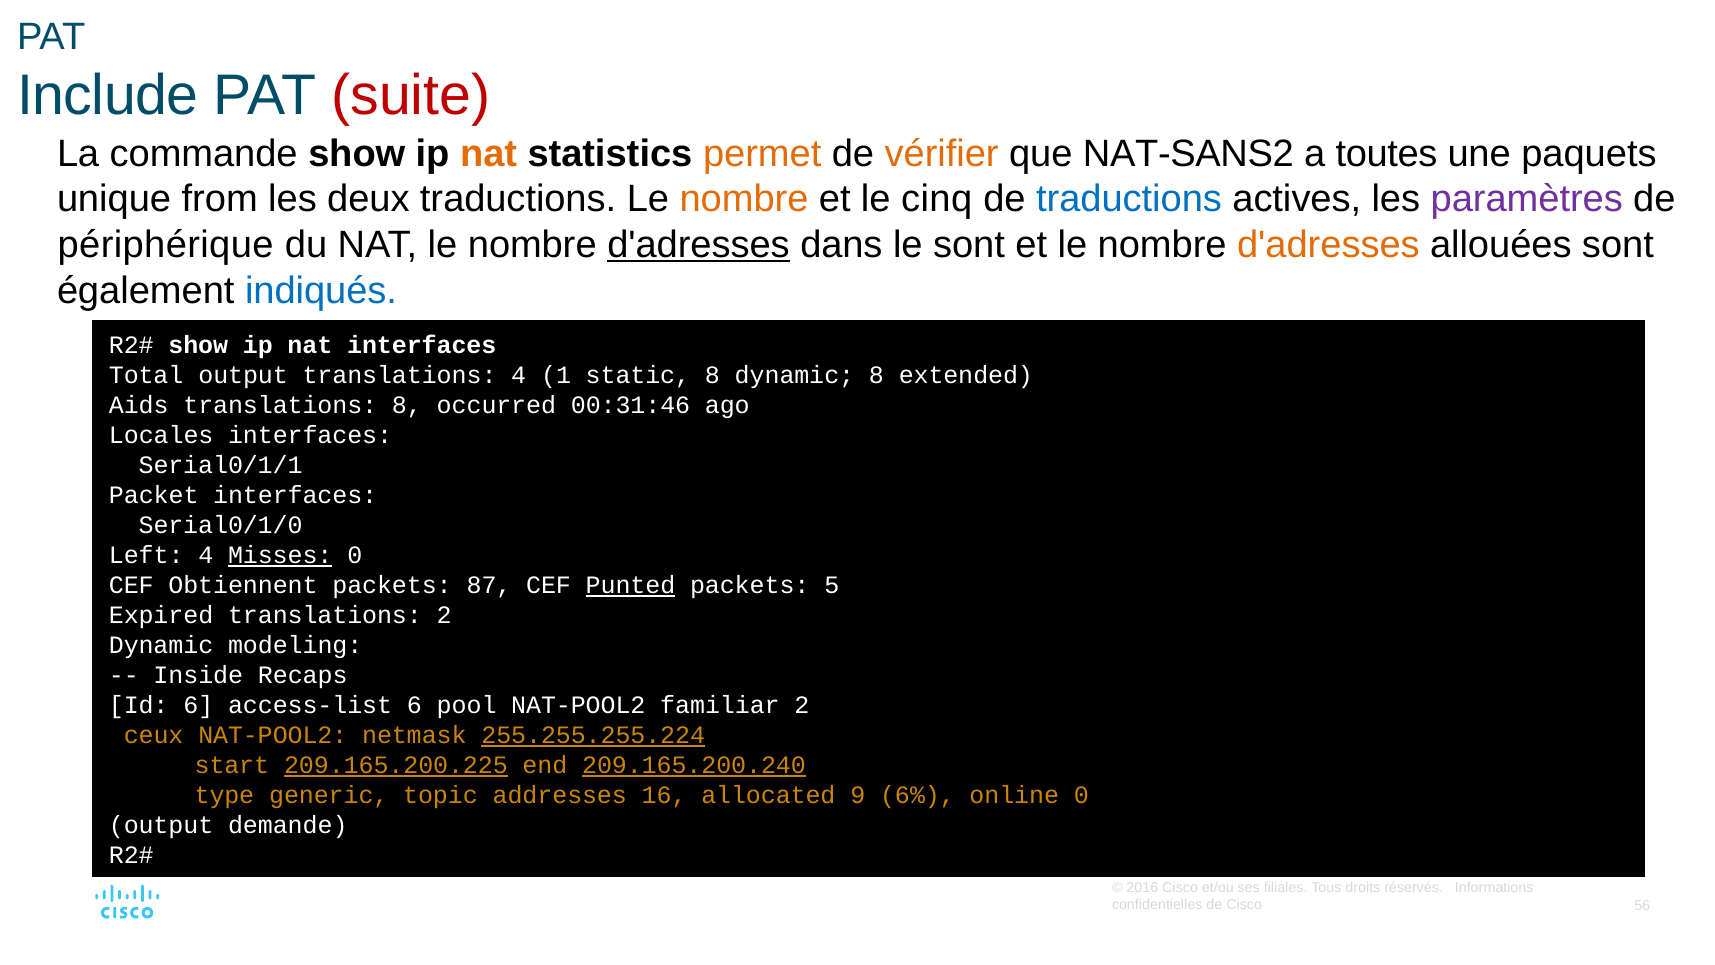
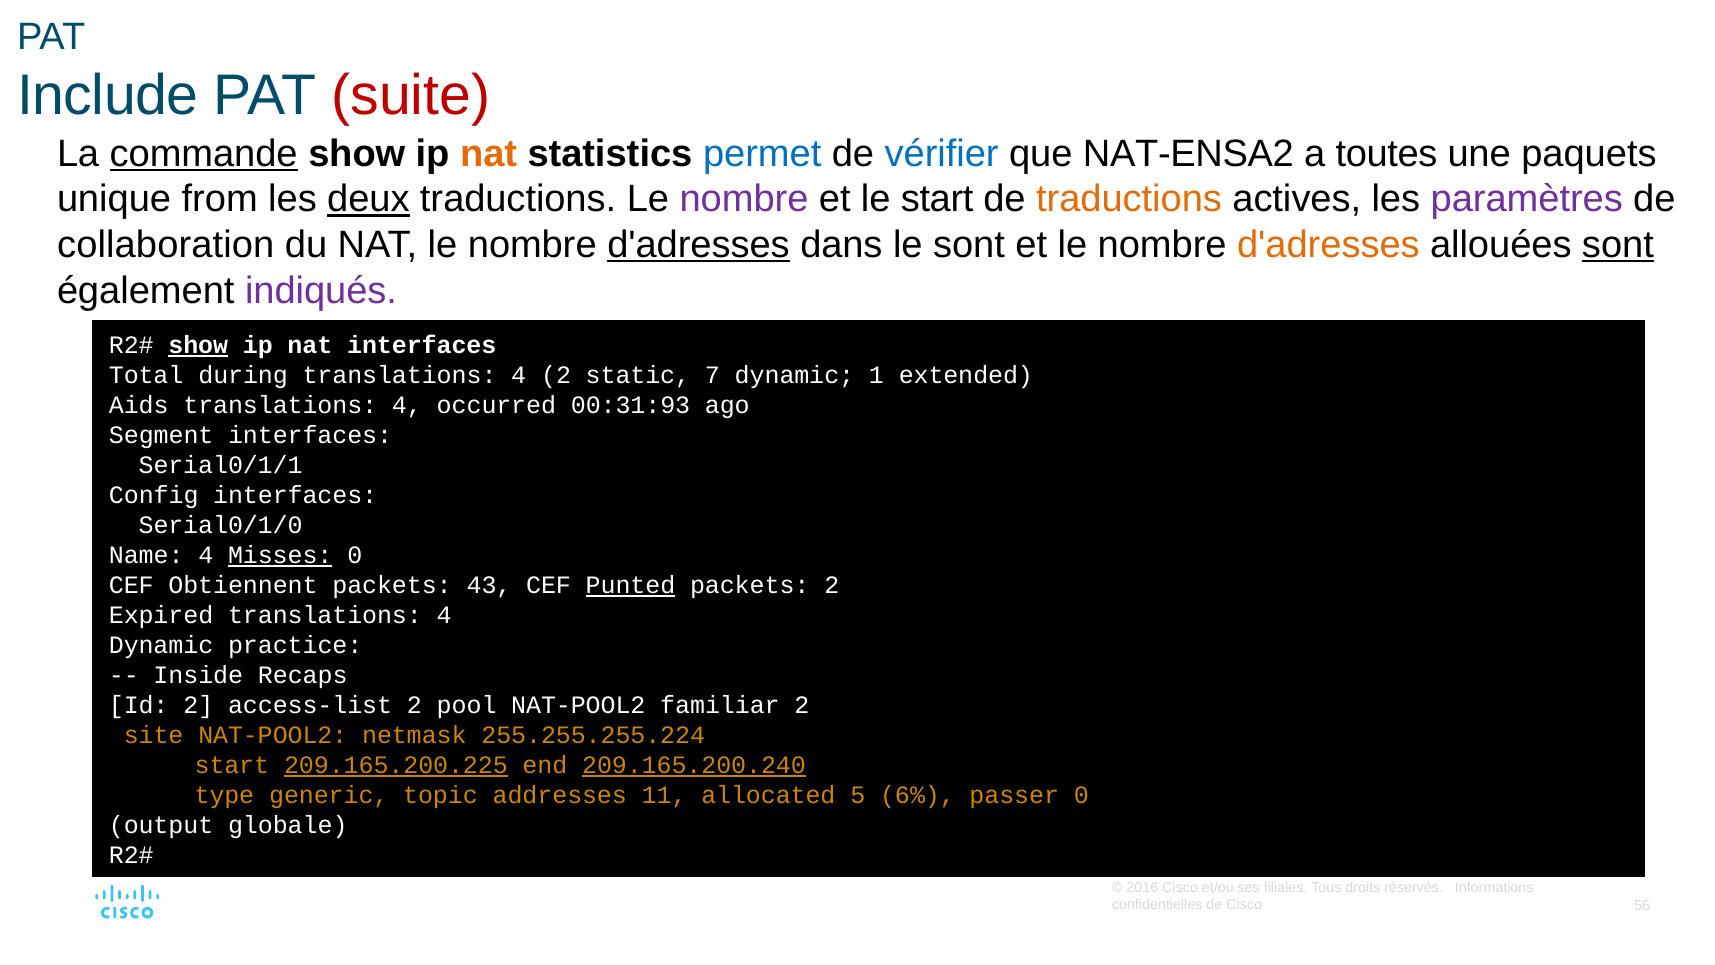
commande underline: none -> present (204, 153)
permet colour: orange -> blue (762, 153)
vérifier colour: orange -> blue (942, 153)
NAT-SANS2: NAT-SANS2 -> NAT-ENSA2 (1188, 153)
deux underline: none -> present (368, 199)
nombre colour: orange -> purple (744, 199)
le cinq: cinq -> start (937, 199)
traductions colour: blue -> orange (1129, 199)
périphérique: périphérique -> collaboration (166, 245)
sont underline: none -> present (1618, 245)
indiqués colour: blue -> purple (321, 291)
show underline: none -> present (198, 345)
Total output: output -> during (243, 375)
4 1: 1 -> 2 (556, 375)
static 8: 8 -> 7 (712, 375)
dynamic 8: 8 -> 1 (876, 375)
8: 8 -> 4 (407, 405)
00:31:46: 00:31:46 -> 00:31:93 (631, 405)
Locales: Locales -> Segment (161, 435)
Packet: Packet -> Config (154, 495)
Left: Left -> Name (146, 555)
87: 87 -> 43 (489, 585)
packets 5: 5 -> 2 (832, 585)
Expired translations 2: 2 -> 4 (444, 615)
modeling: modeling -> practice (295, 645)
Id 6: 6 -> 2 (198, 705)
access-list 6: 6 -> 2 (414, 705)
ceux: ceux -> site (154, 735)
255.255.255.224 underline: present -> none (593, 735)
16: 16 -> 11 (664, 795)
9: 9 -> 5 (858, 795)
online: online -> passer (1014, 795)
demande: demande -> globale (288, 825)
